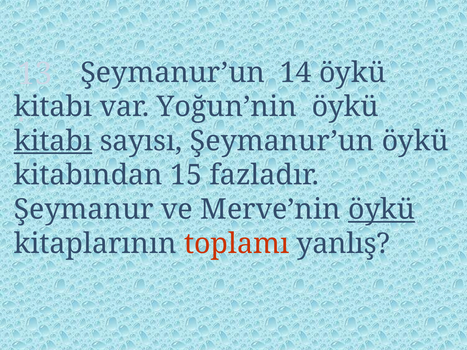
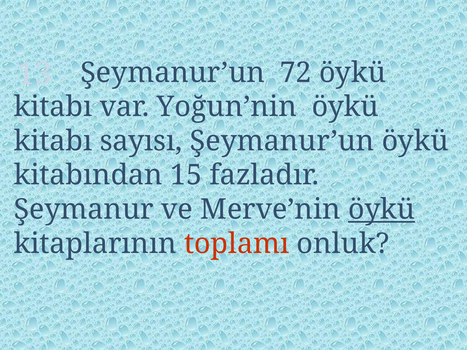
14: 14 -> 72 (296, 73)
kitabı underline: present -> none (53, 141)
yanlış: yanlış -> onluk (343, 244)
